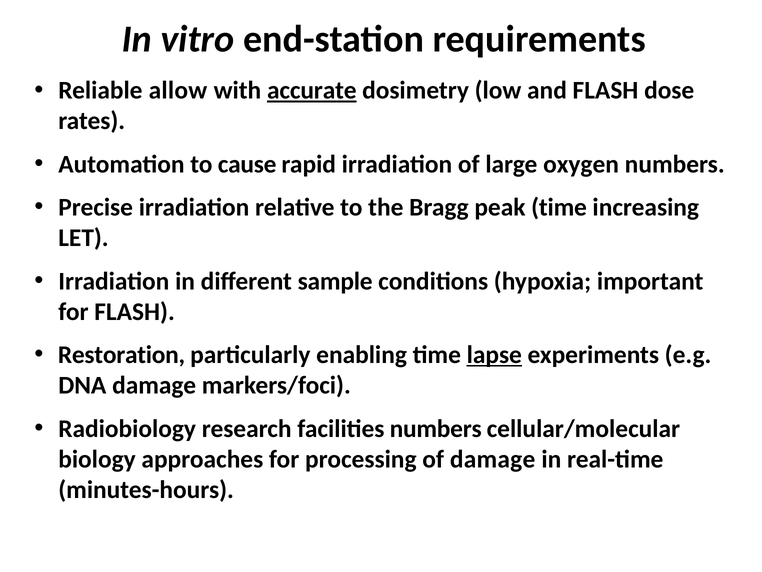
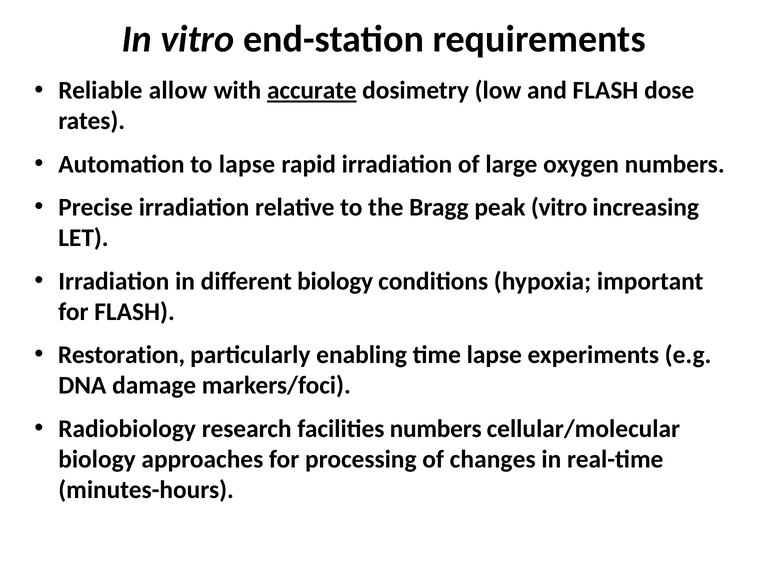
to cause: cause -> lapse (247, 164)
peak time: time -> vitro (559, 207)
different sample: sample -> biology (335, 281)
lapse underline: present -> none (494, 355)
of damage: damage -> changes (493, 459)
